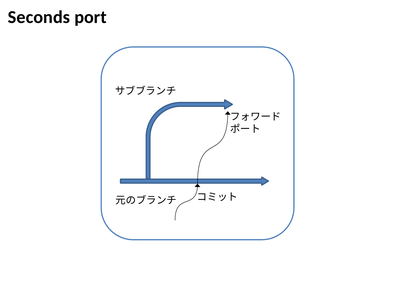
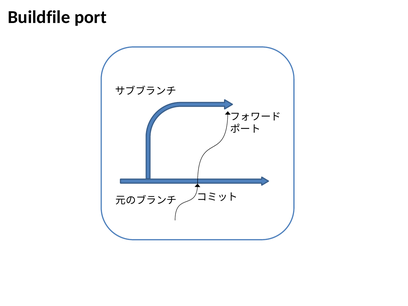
Seconds: Seconds -> Buildfile (39, 17)
